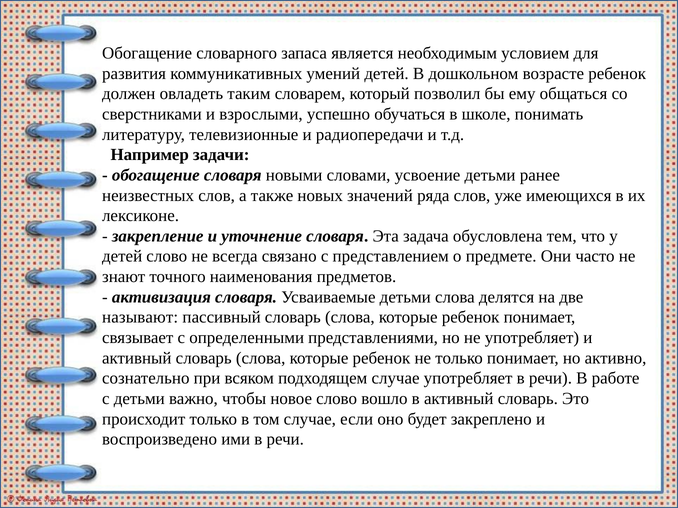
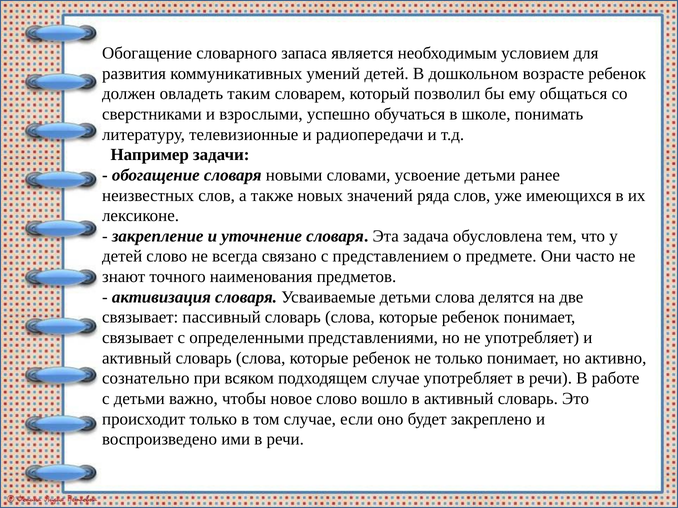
называют: называют -> связывает (140, 318)
